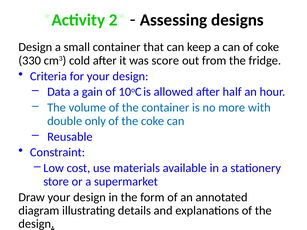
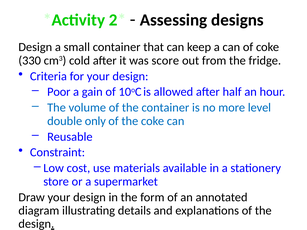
Data: Data -> Poor (59, 92)
with: with -> level (259, 108)
